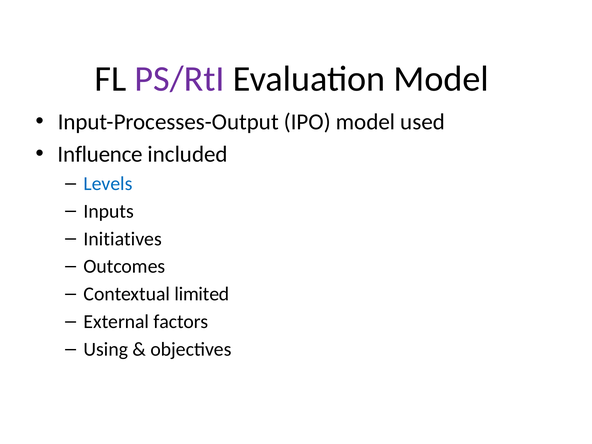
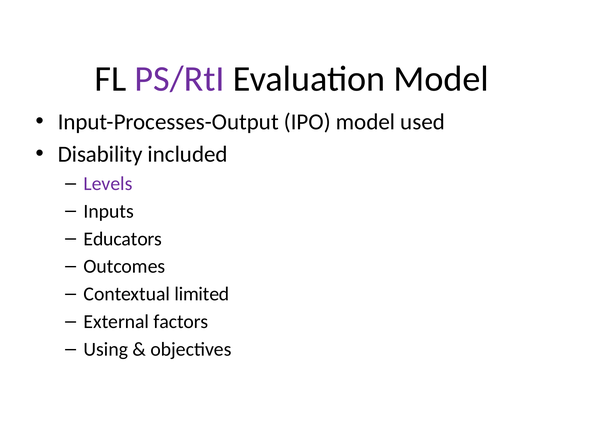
Influence: Influence -> Disability (100, 154)
Levels colour: blue -> purple (108, 184)
Initiatives: Initiatives -> Educators (123, 239)
